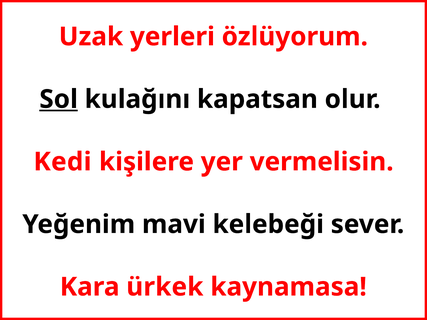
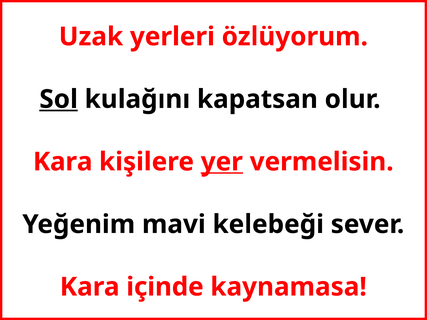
Kedi: Kedi -> Kara (63, 162)
yer underline: none -> present (222, 162)
ürkek: ürkek -> içinde (165, 287)
